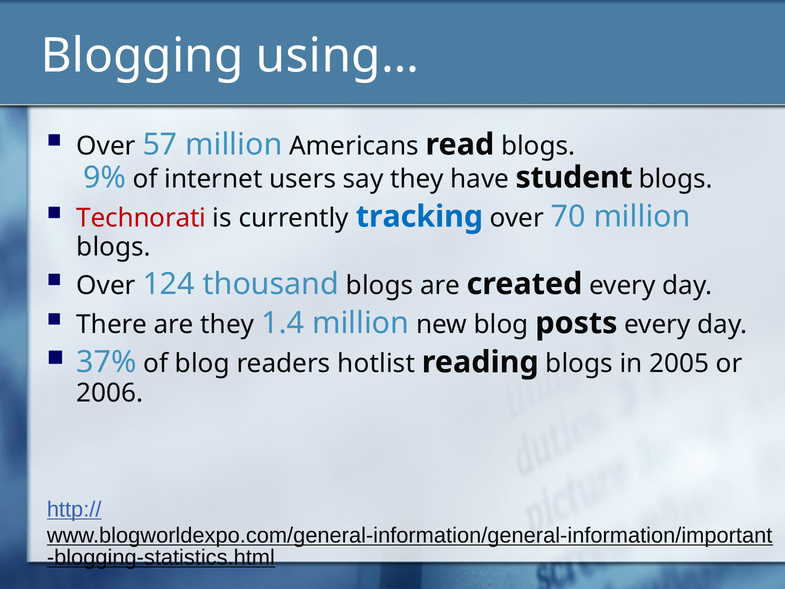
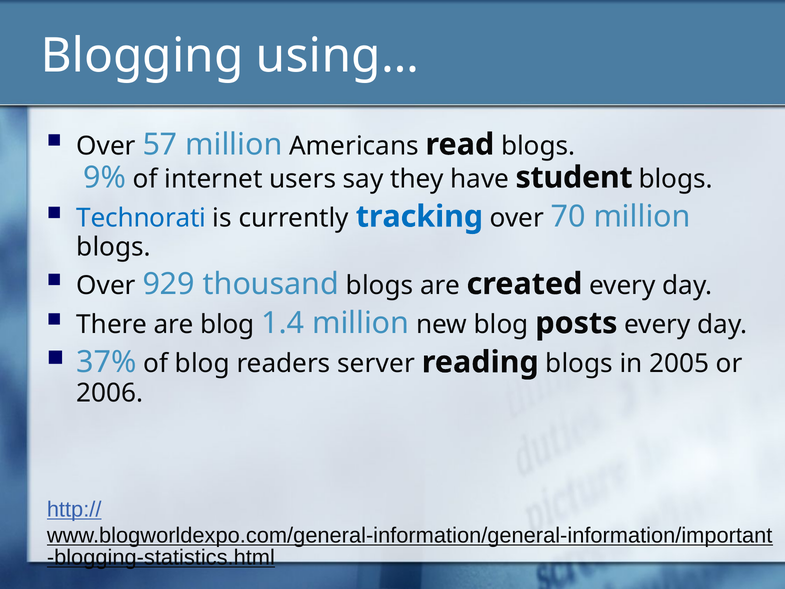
Technorati colour: red -> blue (141, 218)
124: 124 -> 929 (169, 284)
are they: they -> blog (227, 324)
hotlist: hotlist -> server (376, 363)
